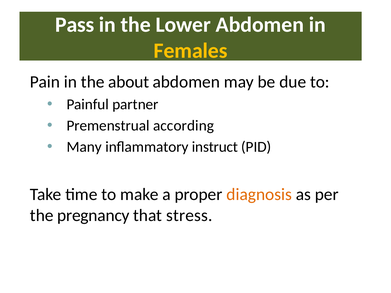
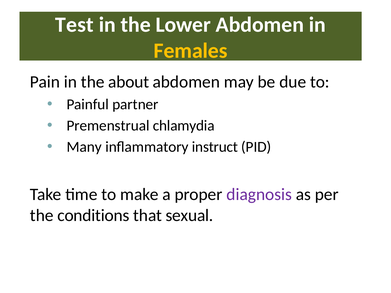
Pass: Pass -> Test (74, 25)
according: according -> chlamydia (184, 126)
diagnosis colour: orange -> purple (259, 195)
pregnancy: pregnancy -> conditions (93, 215)
stress: stress -> sexual (189, 215)
